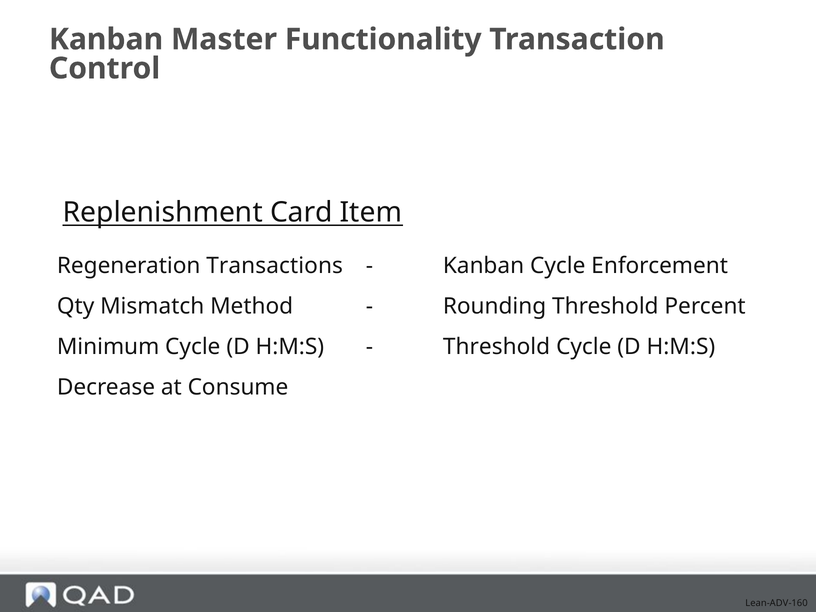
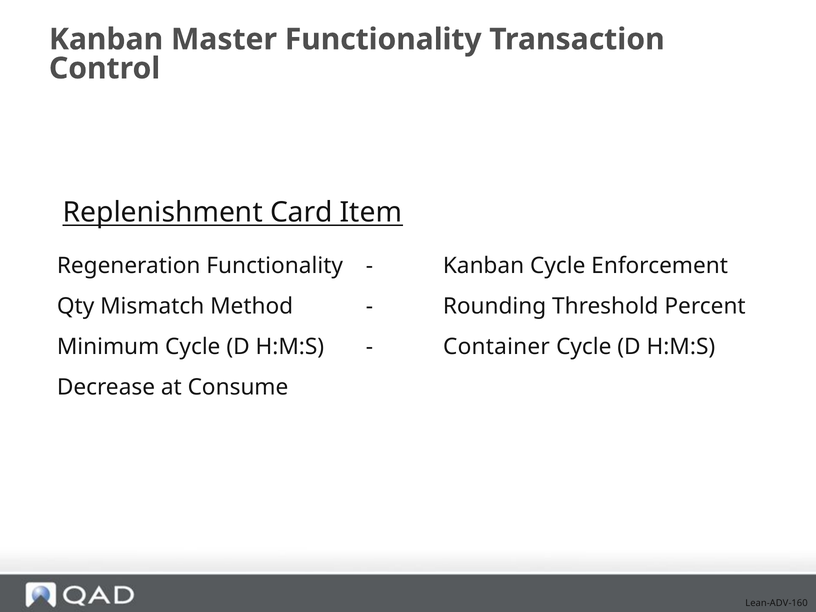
Regeneration Transactions: Transactions -> Functionality (275, 266)
Threshold: Threshold -> Container (496, 347)
